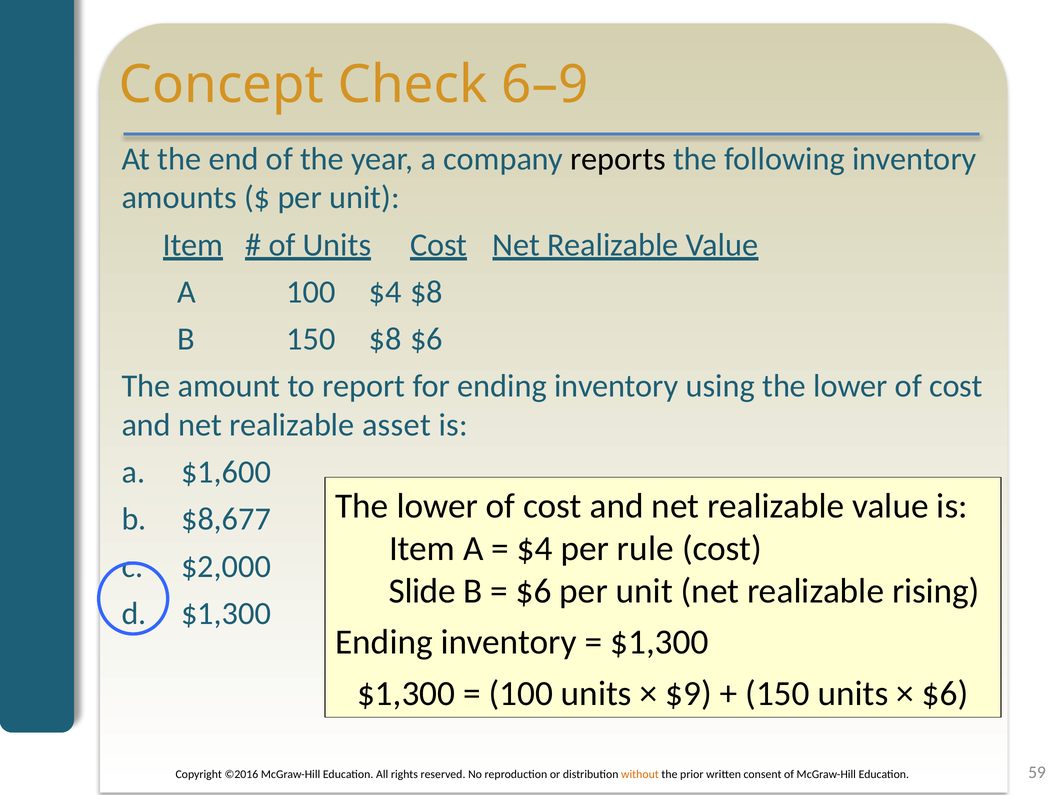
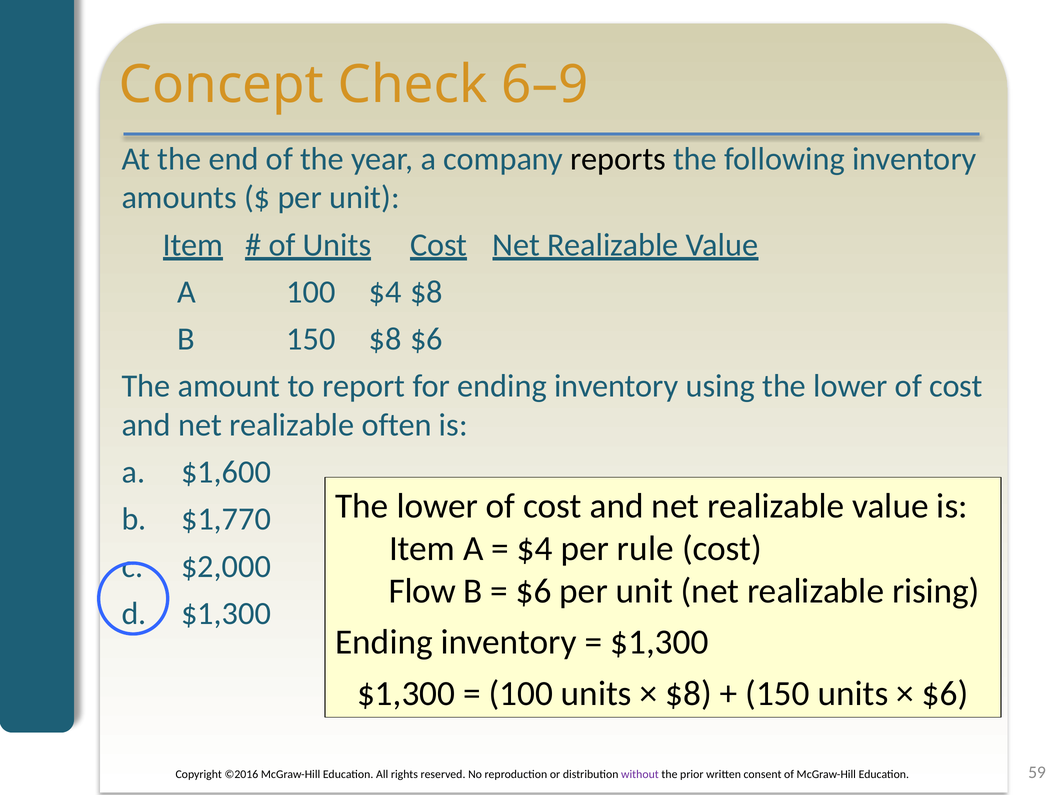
asset: asset -> often (397, 425)
$8,677: $8,677 -> $1,770 (226, 519)
Slide: Slide -> Flow (422, 590)
$9: $9 -> $8 (689, 693)
without colour: orange -> purple (640, 773)
